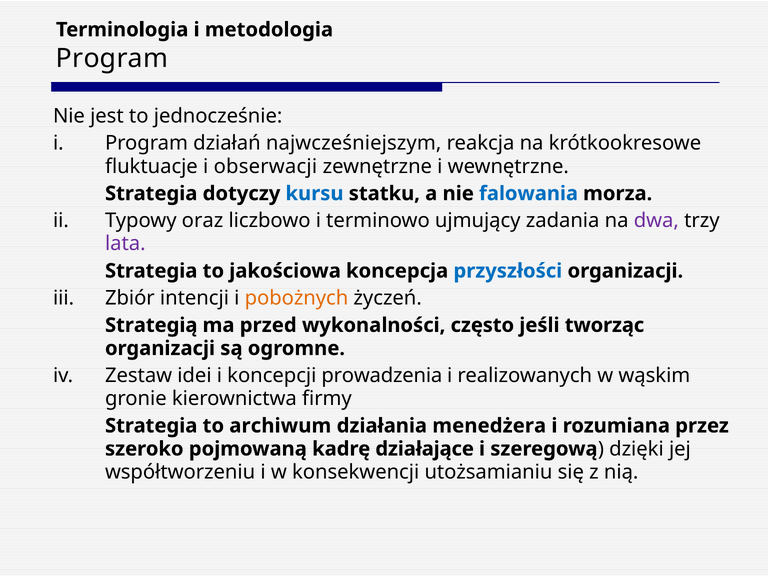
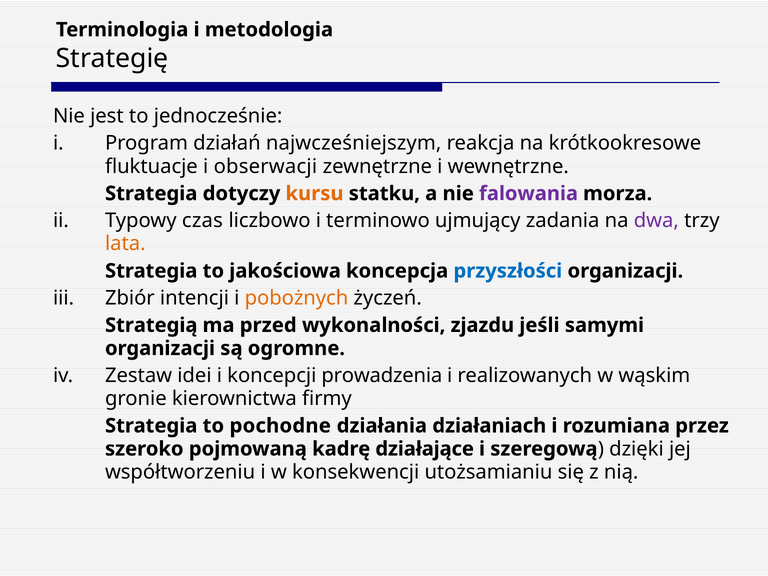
Program: Program -> Strategię (112, 58)
kursu colour: blue -> orange (315, 194)
falowania colour: blue -> purple (529, 194)
oraz: oraz -> czas (202, 221)
lata colour: purple -> orange (125, 244)
często: często -> zjazdu (482, 325)
tworząc: tworząc -> samymi (604, 325)
archiwum: archiwum -> pochodne (280, 426)
menedżera: menedżera -> działaniach (489, 426)
